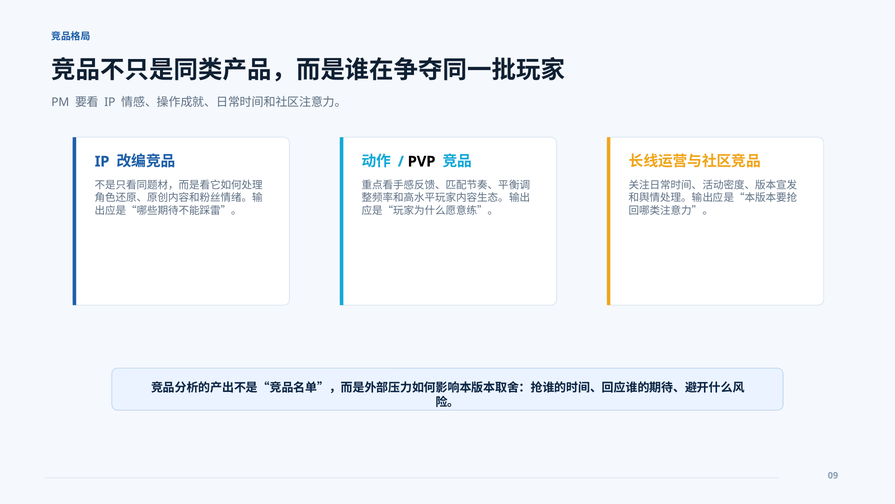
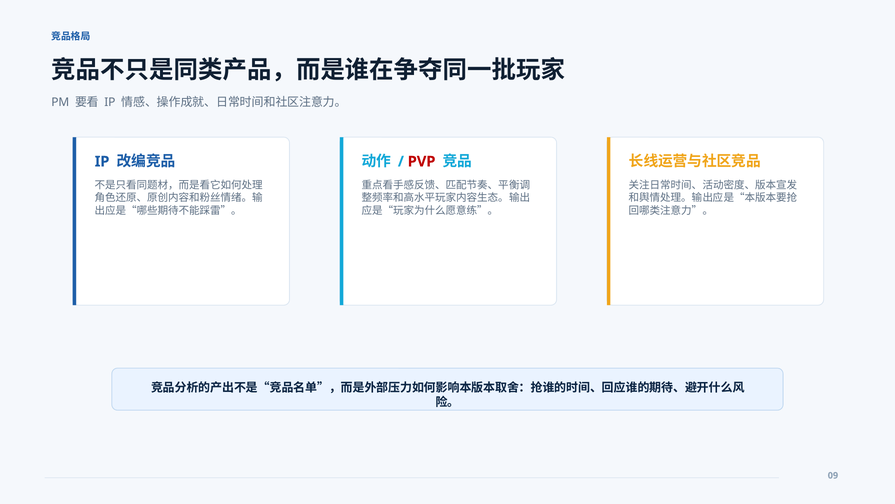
PVP colour: black -> red (422, 161)
